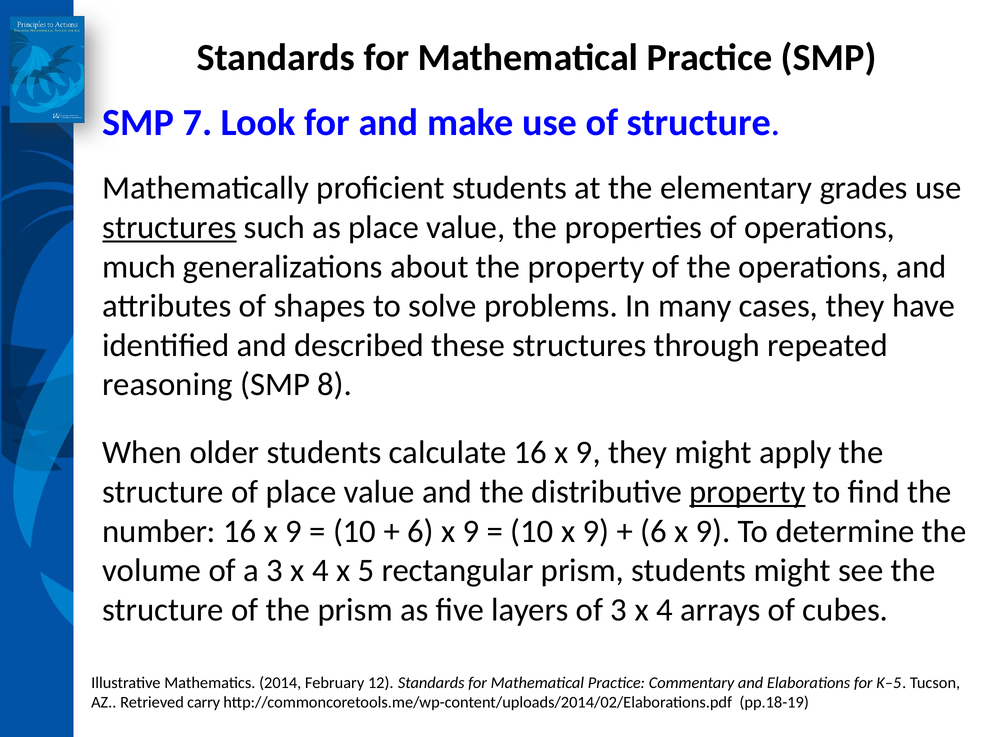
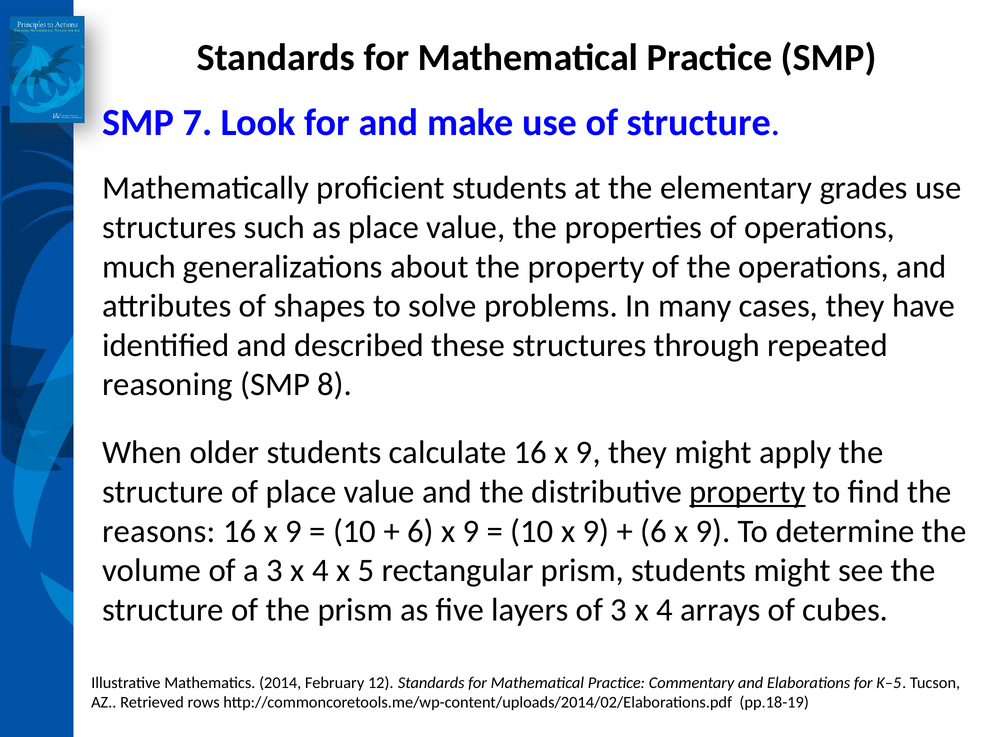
structures underline: present -> none (170, 227)
number: number -> reasons (159, 531)
carry: carry -> rows (204, 703)
